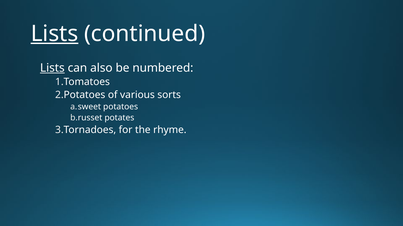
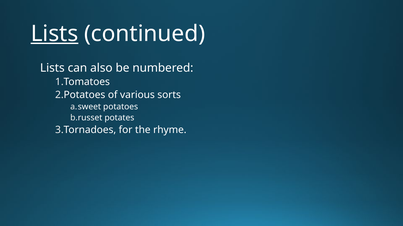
Lists underline: present -> none (52, 68)
